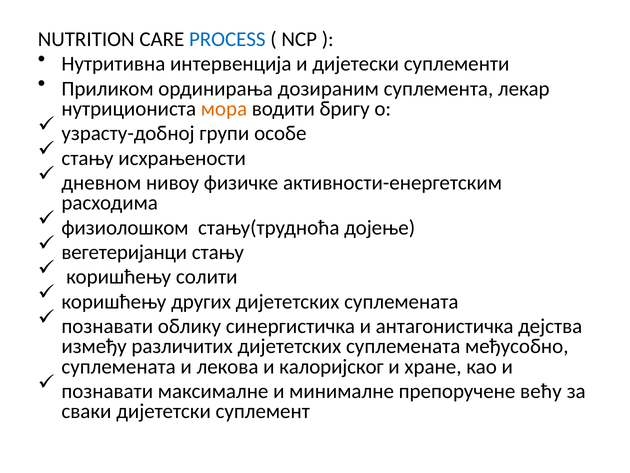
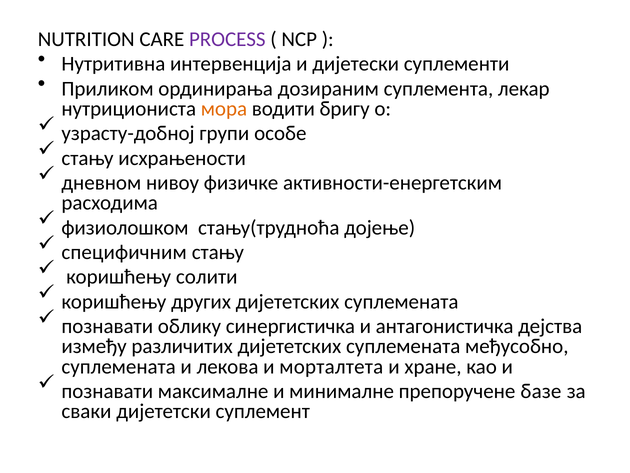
PROCESS colour: blue -> purple (227, 39)
вегетеријанци: вегетеријанци -> специфичним (124, 252)
калоријског: калоријског -> морталтета (331, 366)
већу: већу -> базе (541, 391)
